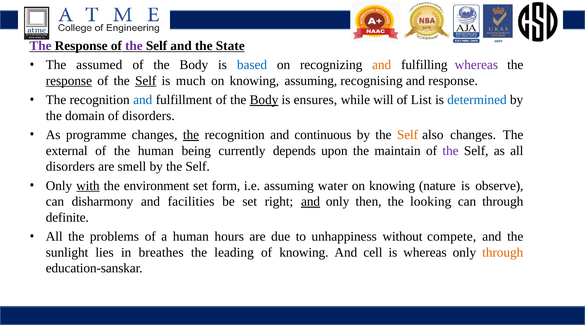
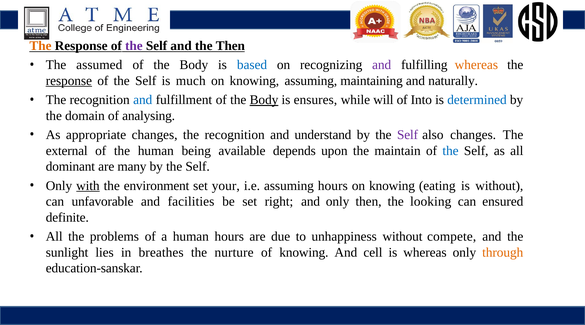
The colour: purple -> orange (40, 46)
the State: State -> Then (230, 46)
and colour: orange -> purple (382, 65)
whereas colour: purple -> orange (476, 65)
Self underline: present -> none (146, 81)
recognising: recognising -> maintaining (372, 81)
and response: response -> naturally (453, 81)
List: List -> Into (421, 100)
of disorders: disorders -> analysing (149, 116)
programme: programme -> appropriate (96, 135)
the underline: present -> none (191, 135)
continuous: continuous -> understand (323, 135)
Self colour: orange -> purple (408, 135)
currently: currently -> available (242, 151)
the colour: purple -> blue (451, 151)
disorders: disorders -> dominant (70, 167)
smell: smell -> many (132, 167)
form: form -> your (226, 186)
assuming water: water -> hours (333, 186)
nature: nature -> eating (437, 186)
is observe: observe -> without (499, 186)
disharmony: disharmony -> unfavorable (103, 202)
and underline: present -> none (311, 202)
can through: through -> ensured (503, 202)
leading: leading -> nurture (234, 252)
